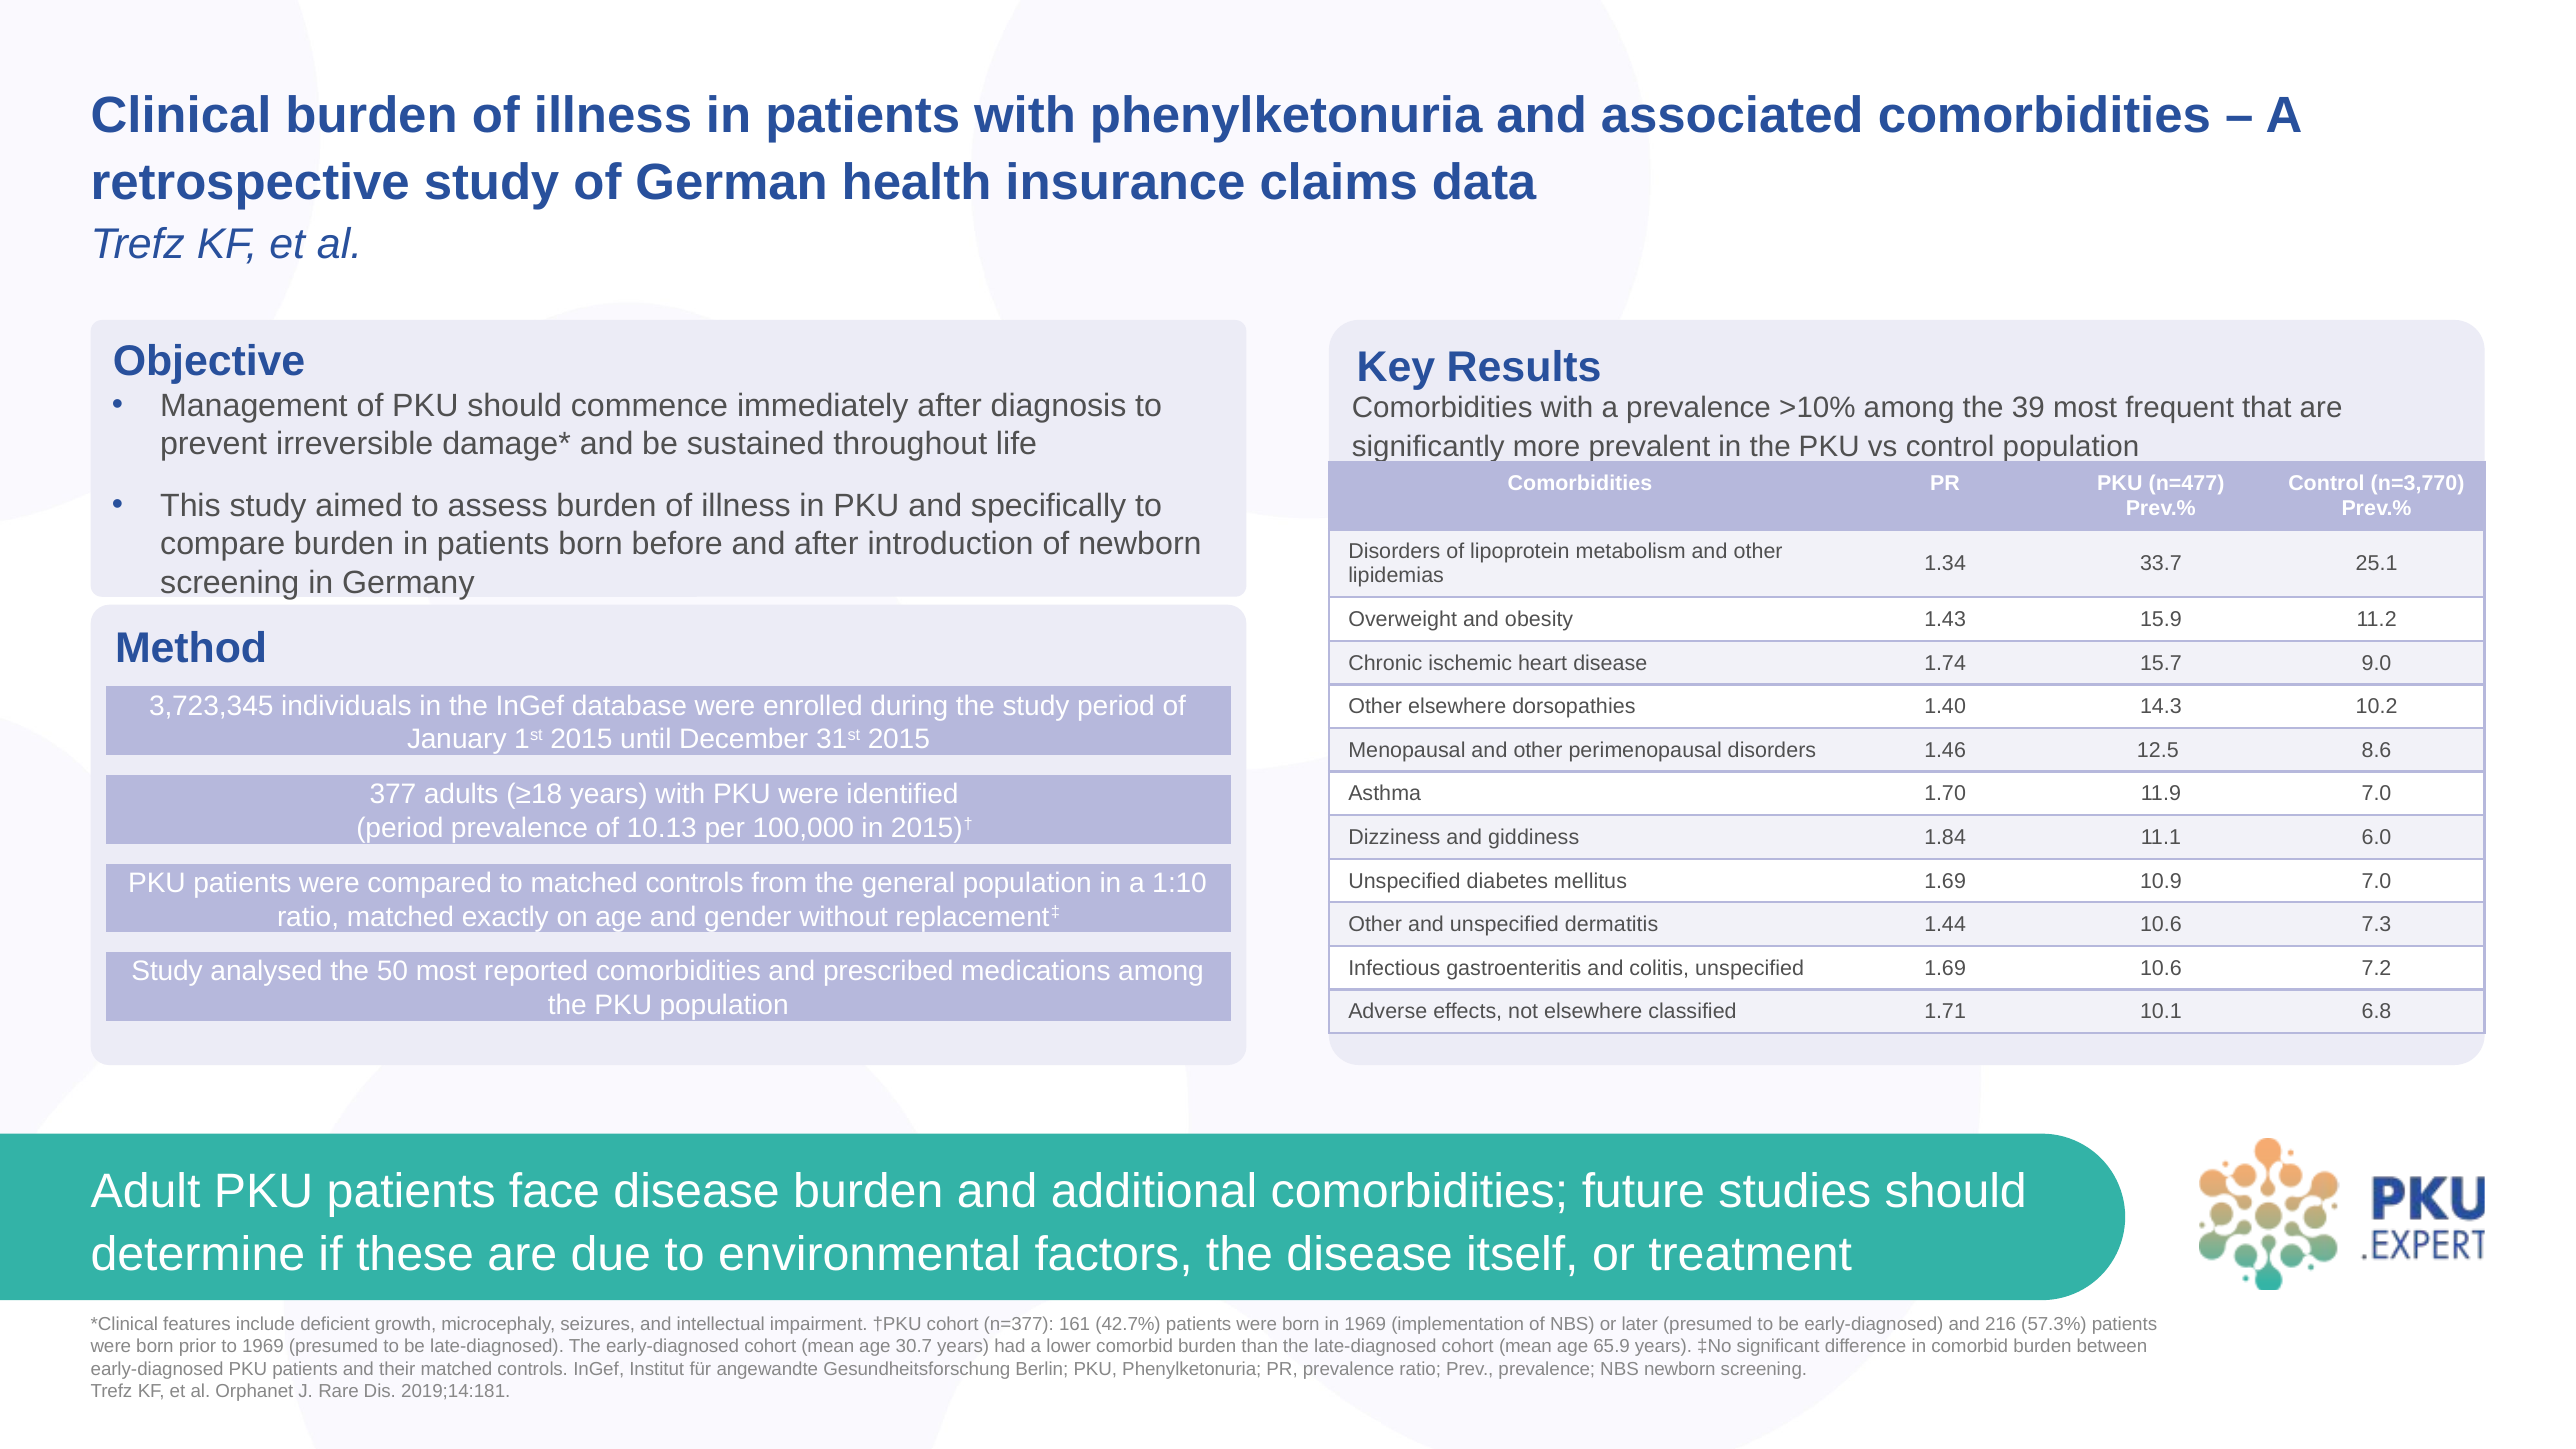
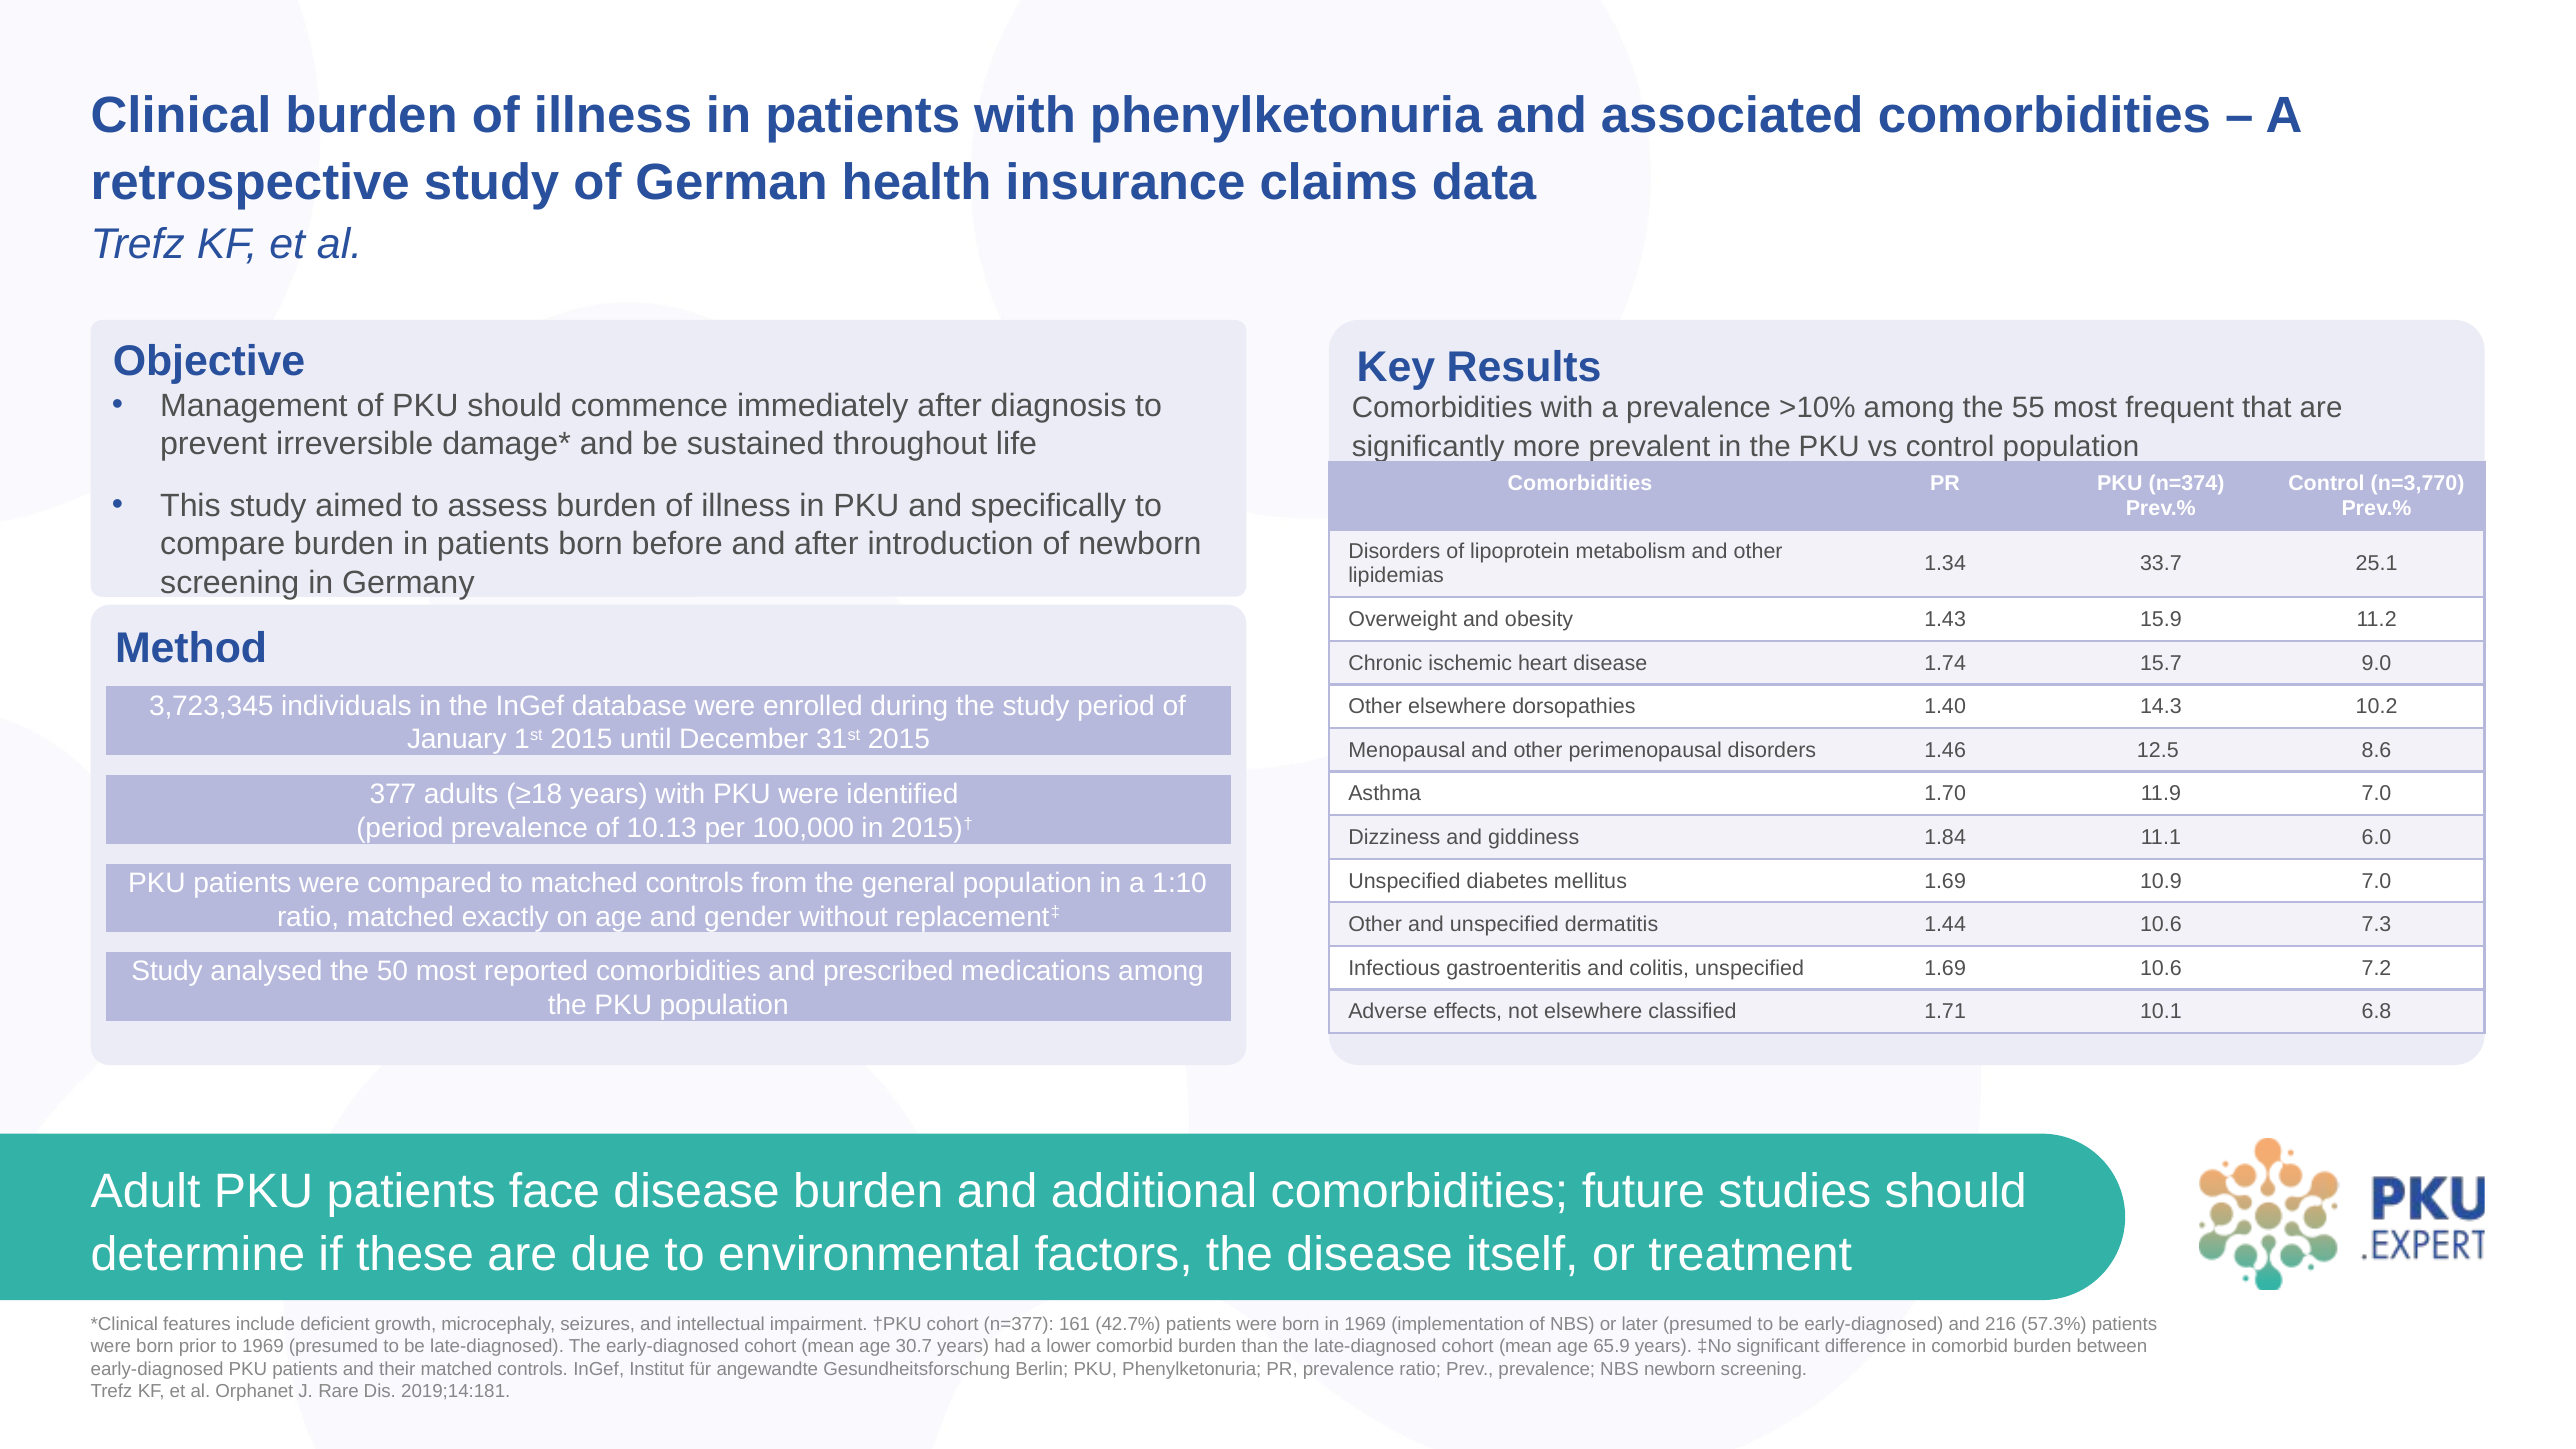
39: 39 -> 55 (2028, 408)
n=477: n=477 -> n=374 (2187, 484)
